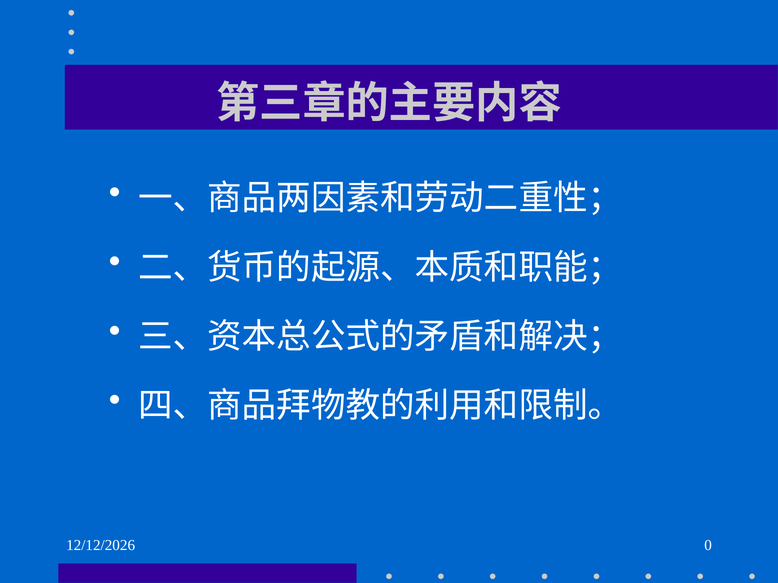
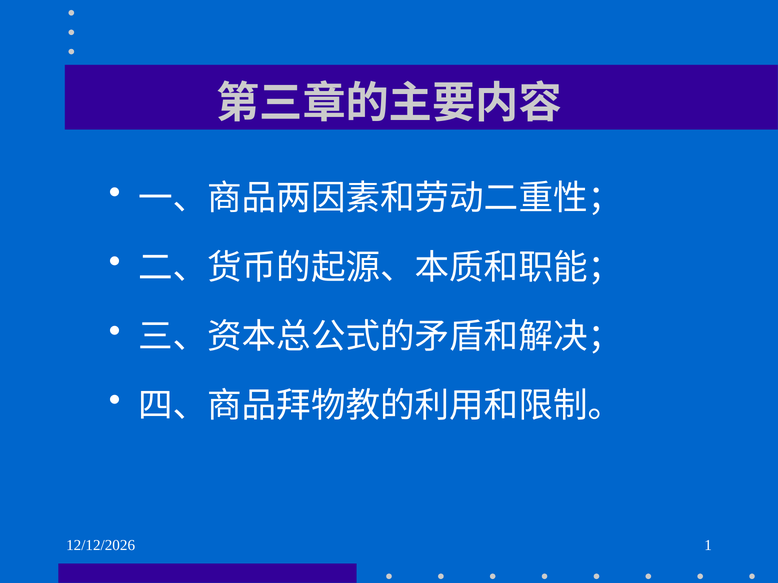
0: 0 -> 1 (708, 546)
